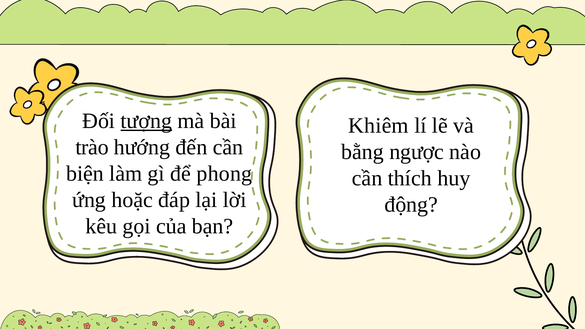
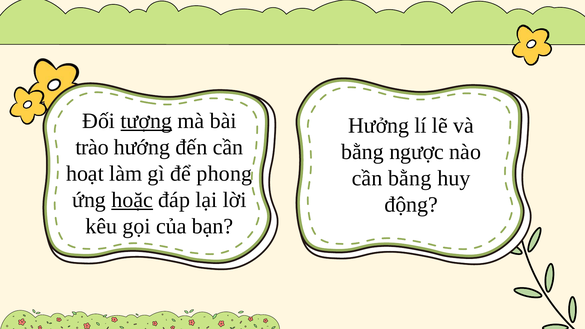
Khiêm: Khiêm -> Hưởng (379, 126)
biện: biện -> hoạt (85, 174)
cần thích: thích -> bằng (410, 178)
hoặc underline: none -> present (132, 200)
